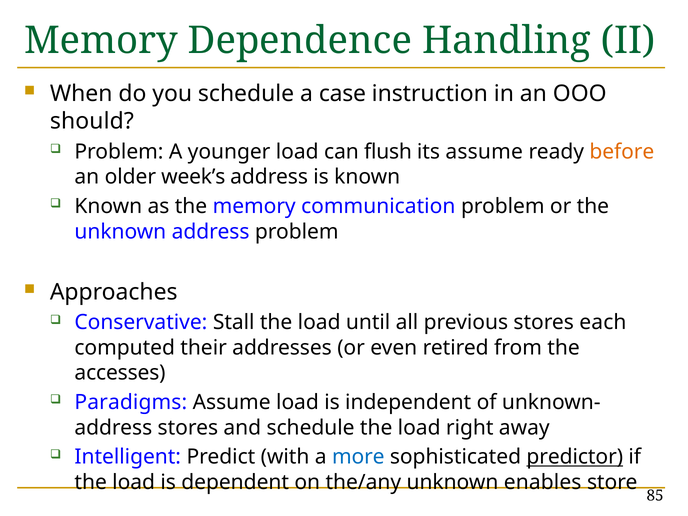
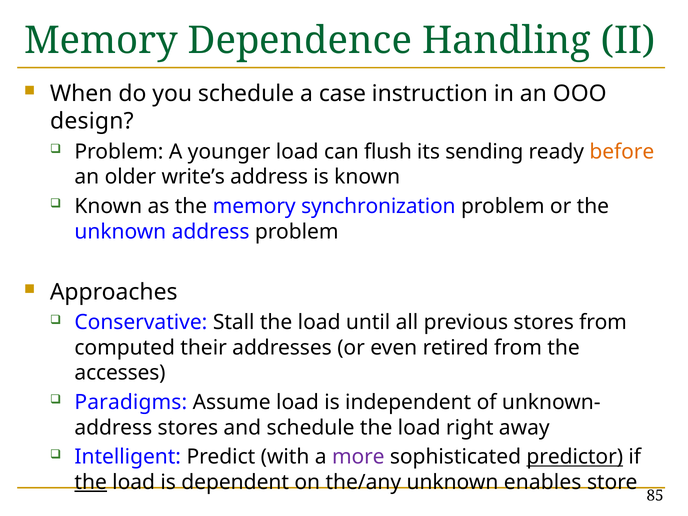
should: should -> design (92, 121)
its assume: assume -> sending (484, 152)
week’s: week’s -> write’s (193, 177)
communication: communication -> synchronization (378, 206)
stores each: each -> from (603, 323)
more colour: blue -> purple (358, 457)
the underline: none -> present (91, 482)
